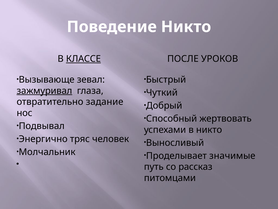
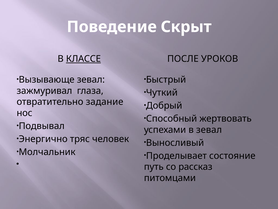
Поведение Никто: Никто -> Скрыт (186, 27)
зажмуривал underline: present -> none (44, 91)
в никто: никто -> зевал (209, 129)
значимые: значимые -> состояние (232, 155)
